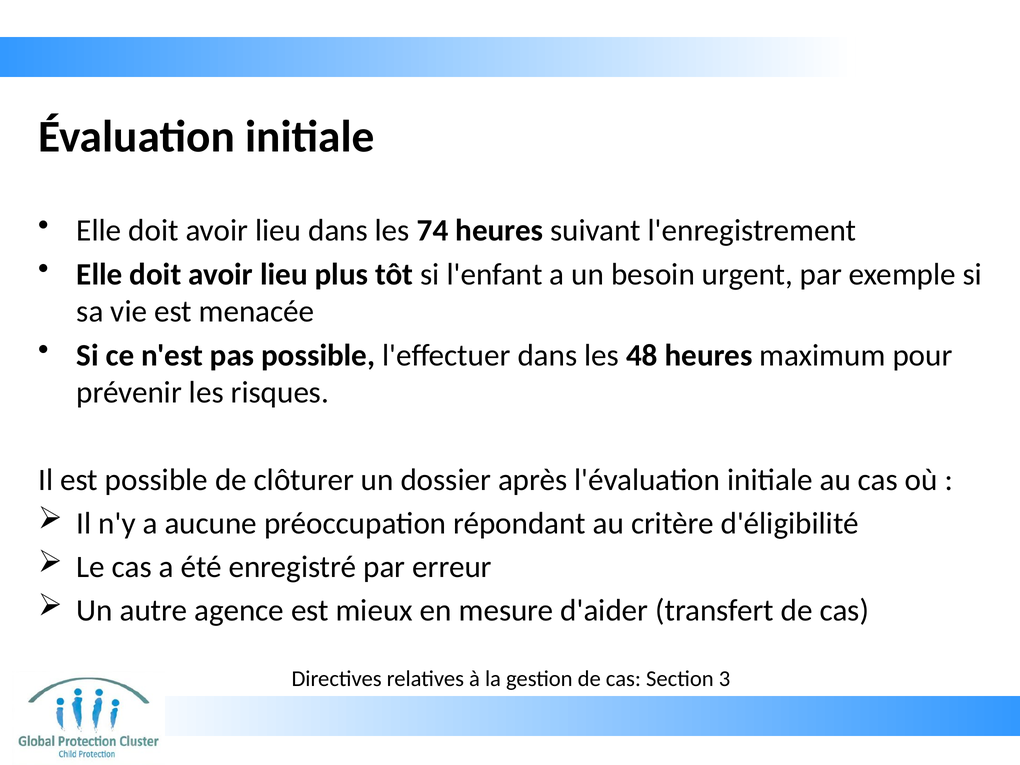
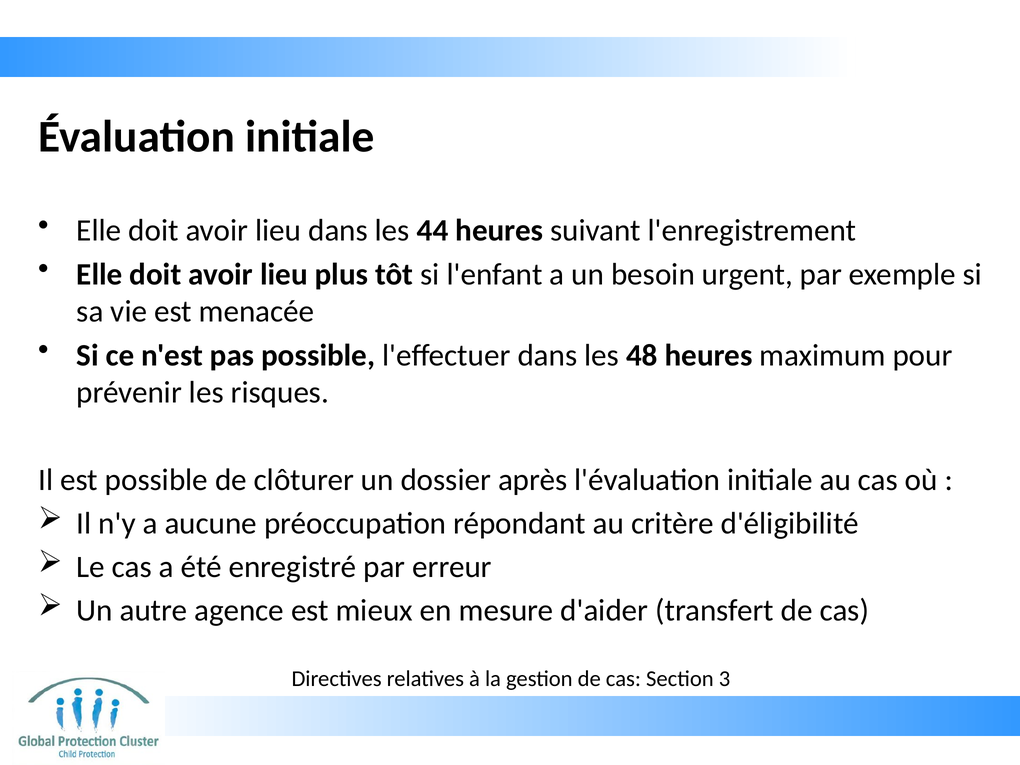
74: 74 -> 44 (433, 231)
